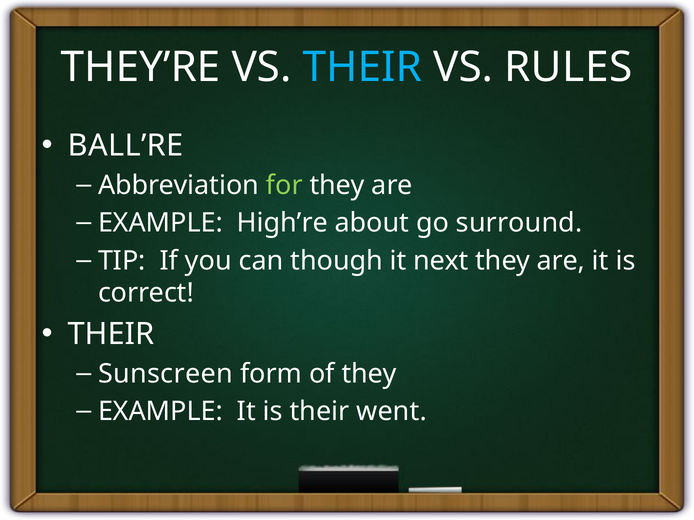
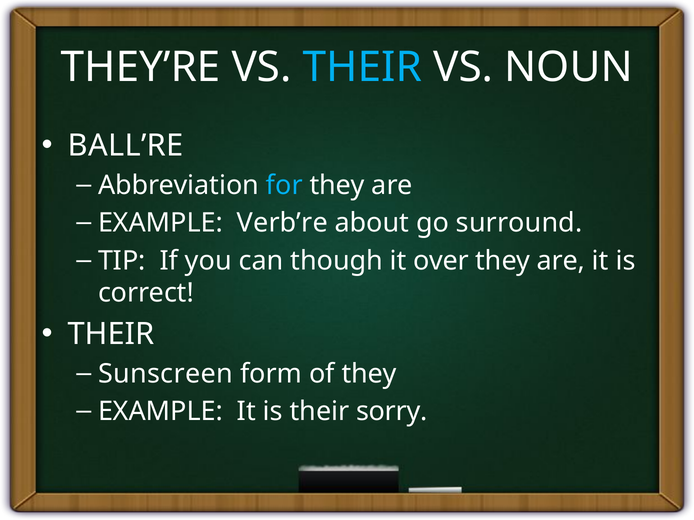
RULES: RULES -> NOUN (568, 67)
for colour: light green -> light blue (284, 185)
High’re: High’re -> Verb’re (282, 223)
next: next -> over (441, 261)
went: went -> sorry (392, 412)
